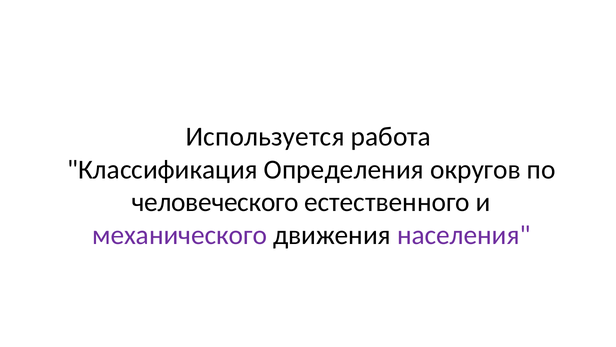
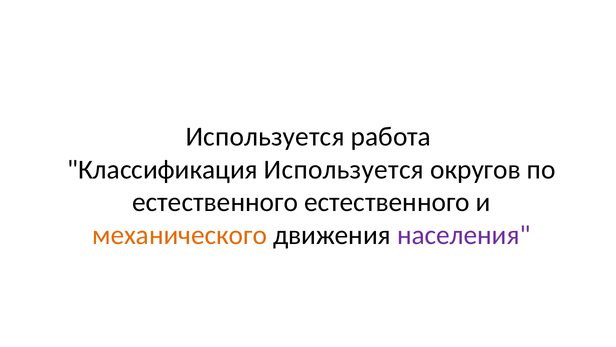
Классификация Определения: Определения -> Используется (344, 169)
человеческого: человеческого -> естественного (215, 202)
механического colour: purple -> orange (180, 235)
